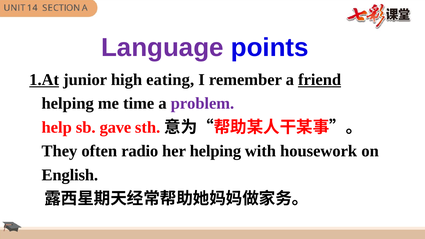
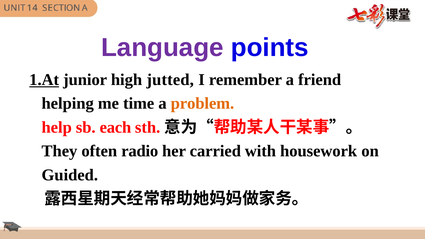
eating: eating -> jutted (170, 80)
friend underline: present -> none (320, 80)
problem colour: purple -> orange (202, 104)
gave: gave -> each (115, 127)
her helping: helping -> carried (215, 151)
English: English -> Guided (70, 175)
